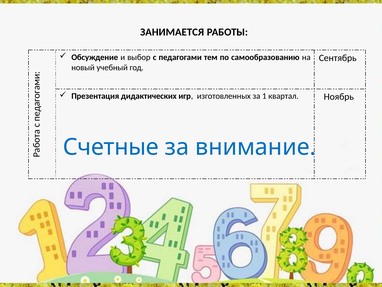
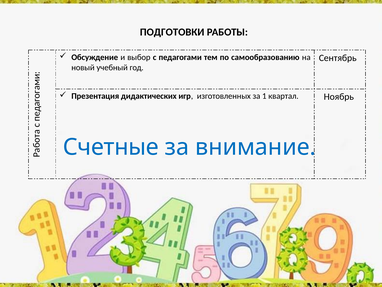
ЗАНИМАЕТСЯ: ЗАНИМАЕТСЯ -> ПОДГОТОВКИ (172, 32)
